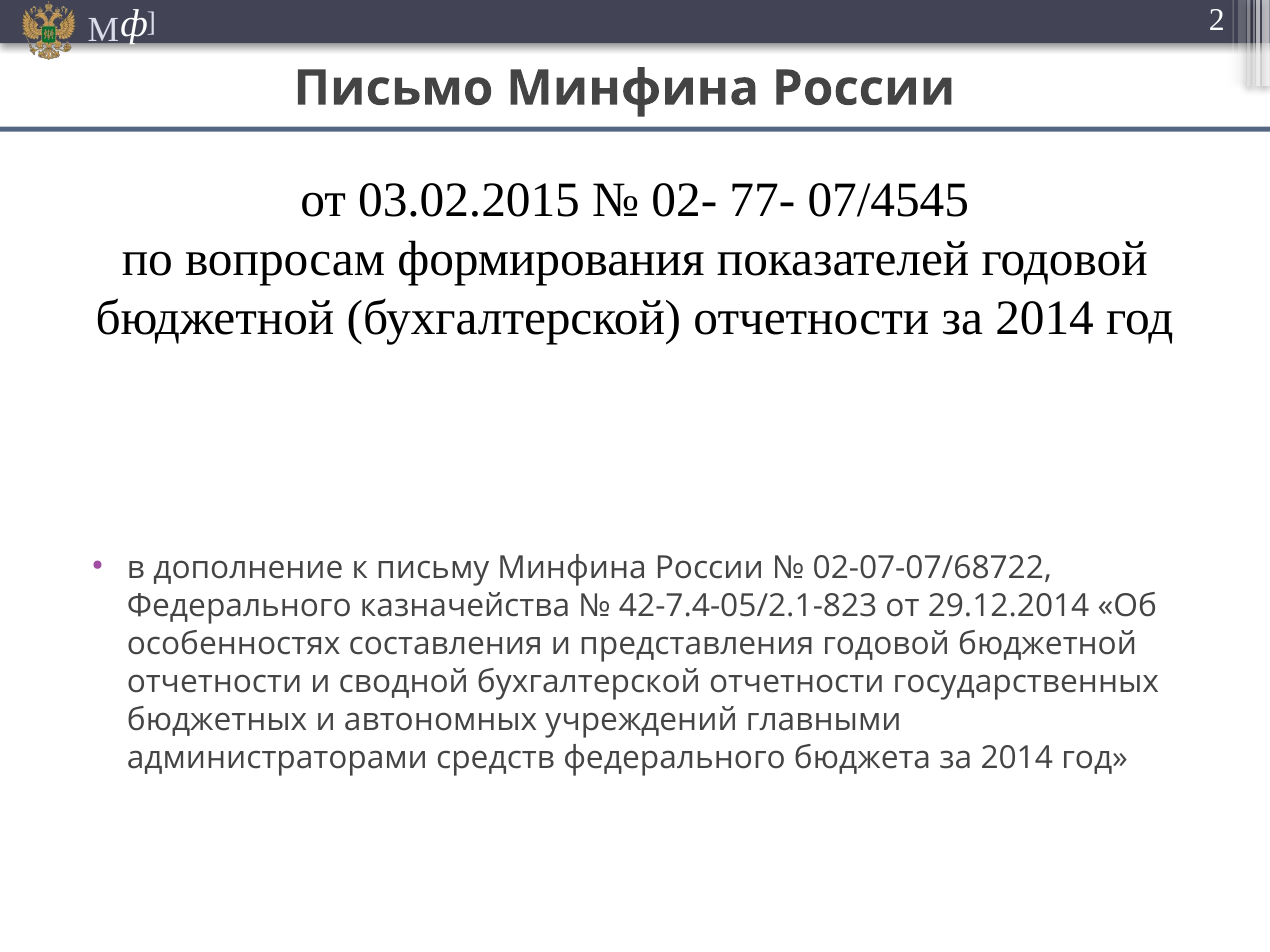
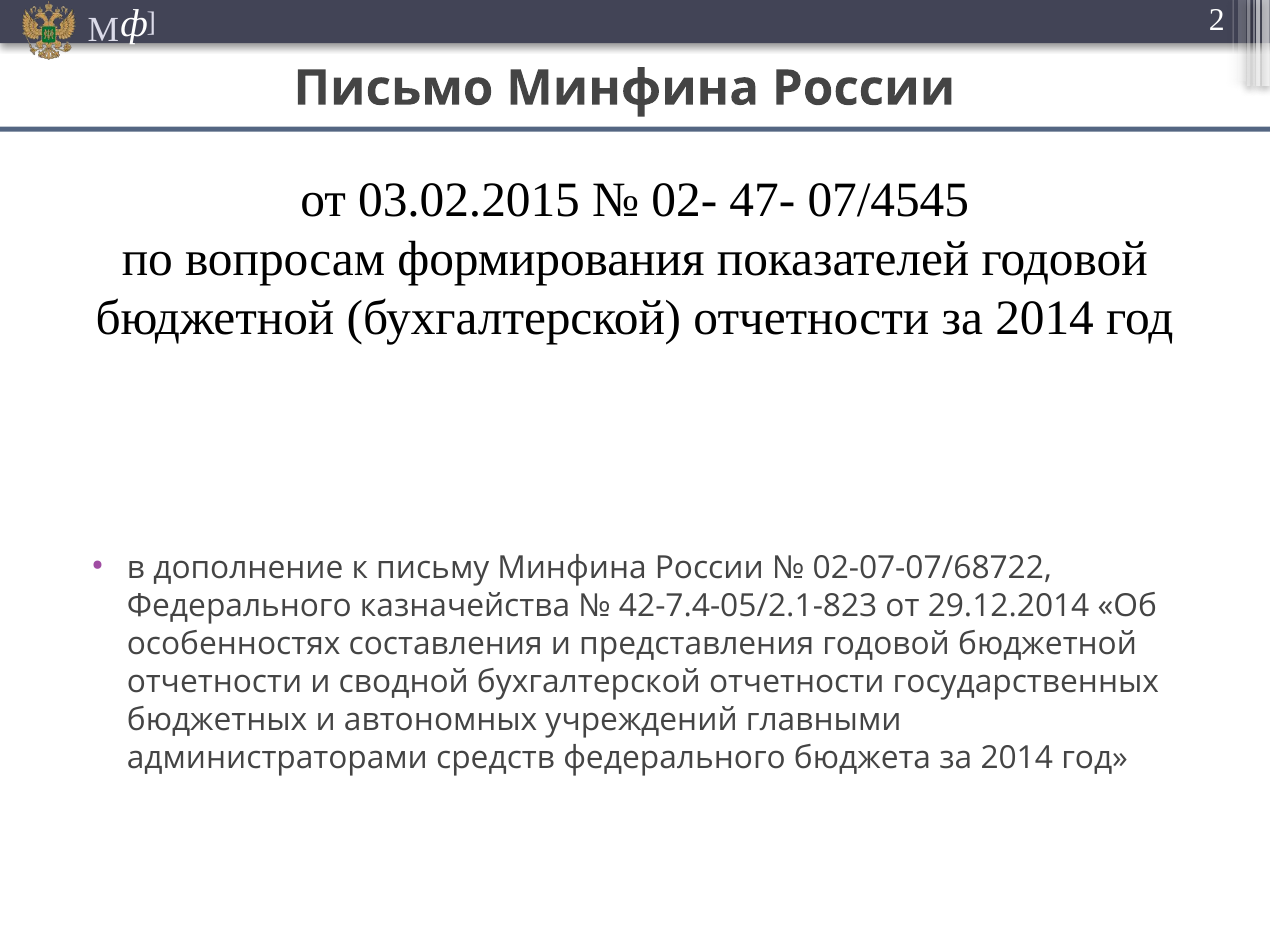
77-: 77- -> 47- (762, 200)
